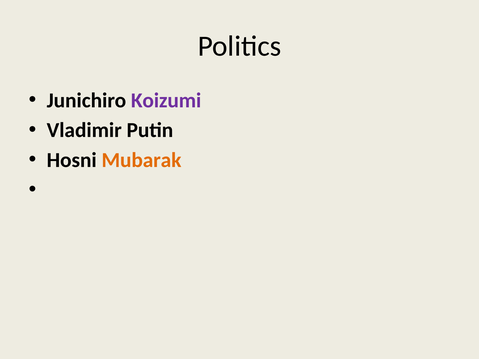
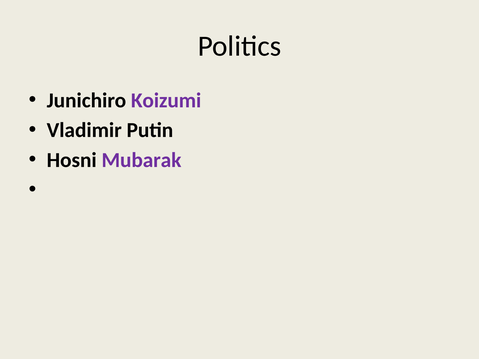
Mubarak colour: orange -> purple (141, 160)
